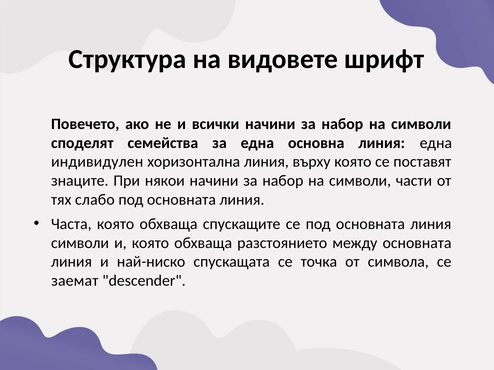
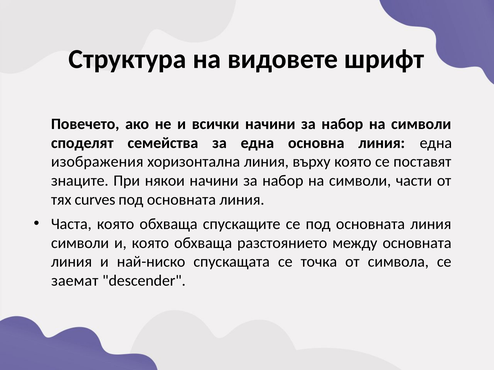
индивидулен: индивидулен -> изображения (97, 162)
слабо: слабо -> curves (95, 200)
